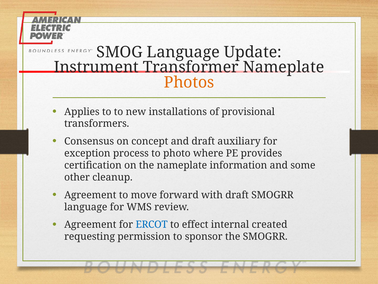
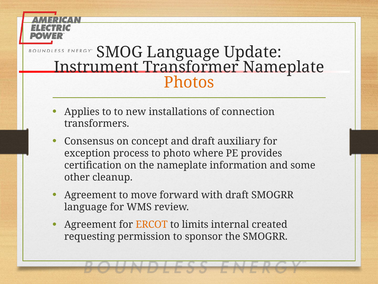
provisional: provisional -> connection (248, 112)
ERCOT colour: blue -> orange (152, 224)
effect: effect -> limits (195, 224)
